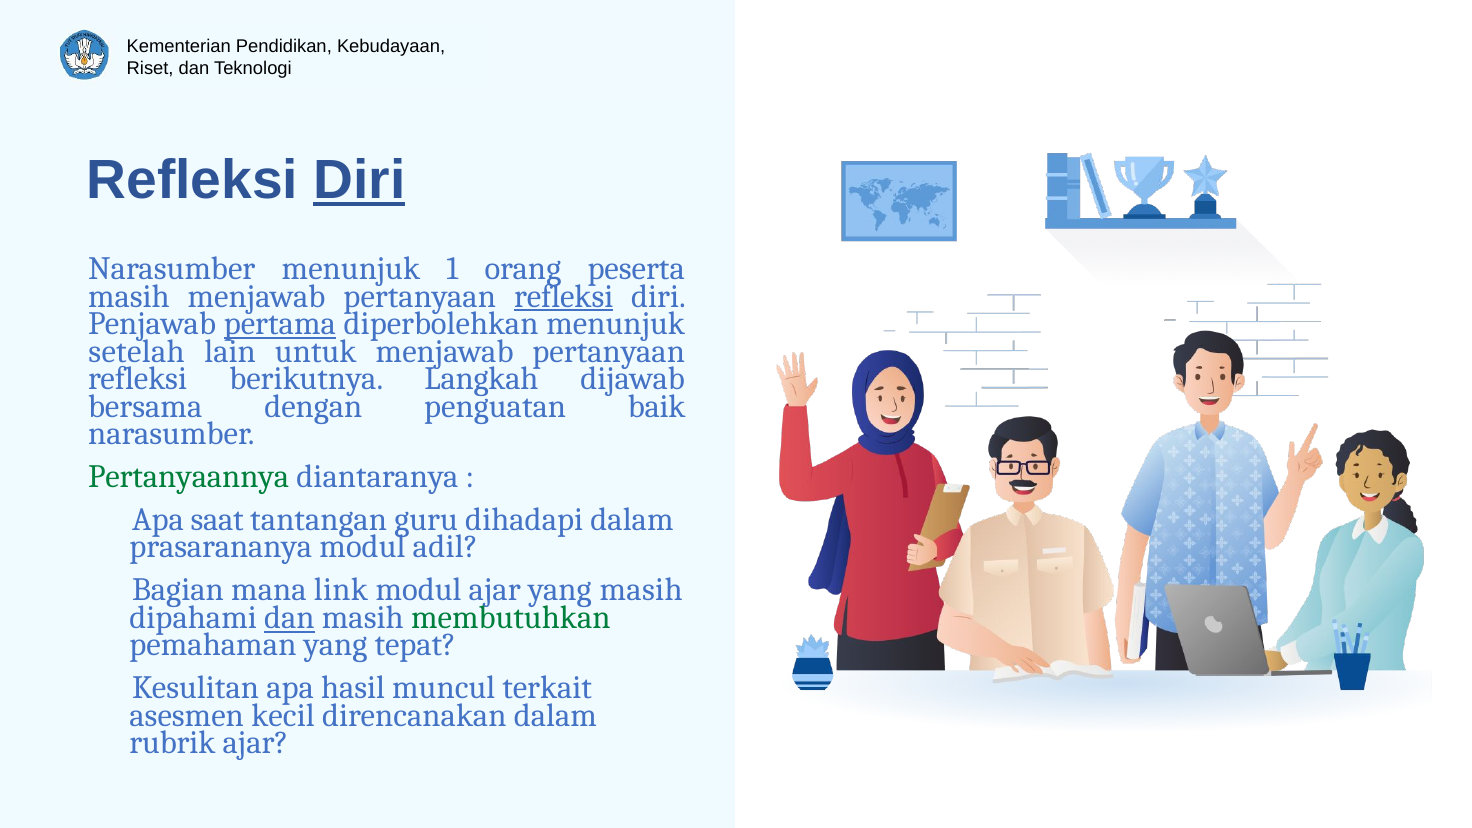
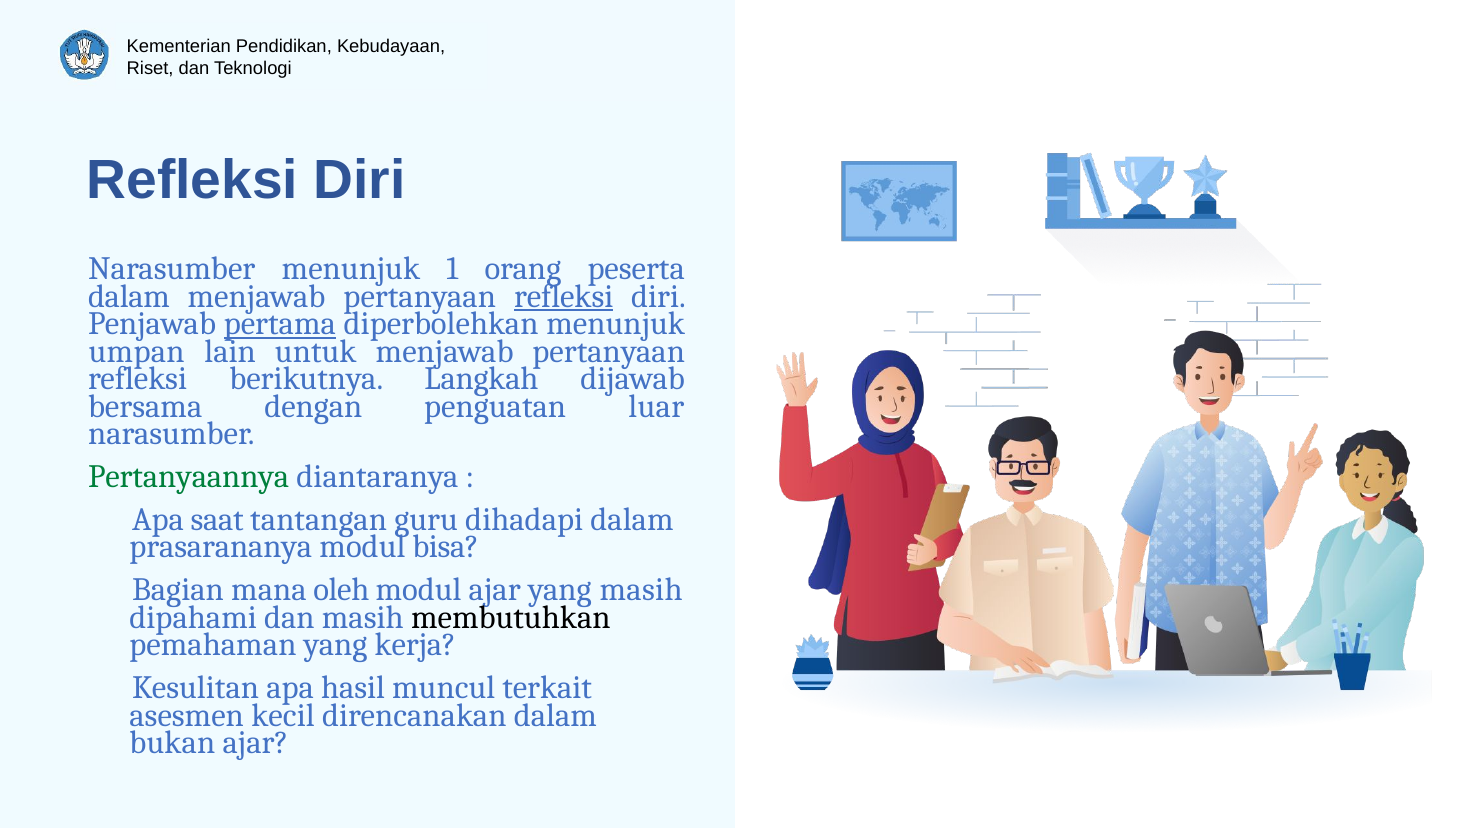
Diri underline: present -> none (359, 180)
masih: masih -> dalam (129, 296)
setelah: setelah -> umpan (137, 351)
baik: baik -> luar (656, 406)
adil: adil -> bisa (446, 547)
link: link -> oleh (341, 590)
dan underline: present -> none (289, 618)
membutuhkan colour: green -> black (511, 618)
tepat: tepat -> kerja (415, 645)
rubrik: rubrik -> bukan (172, 743)
